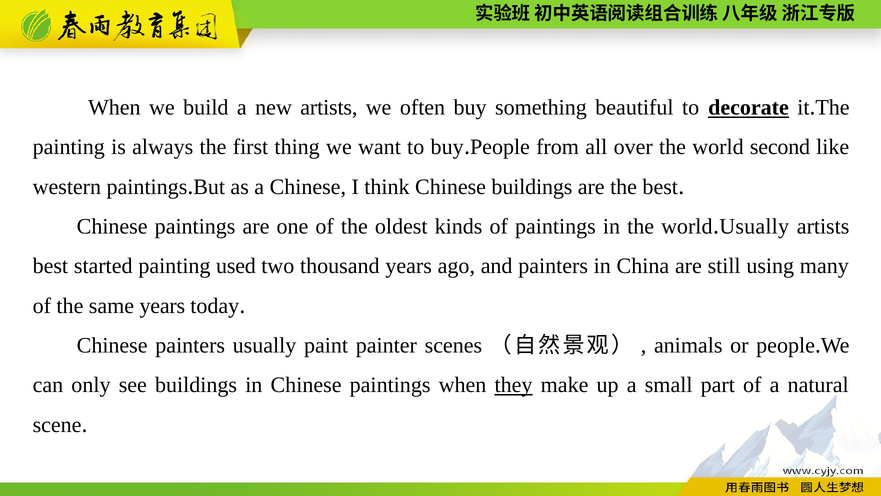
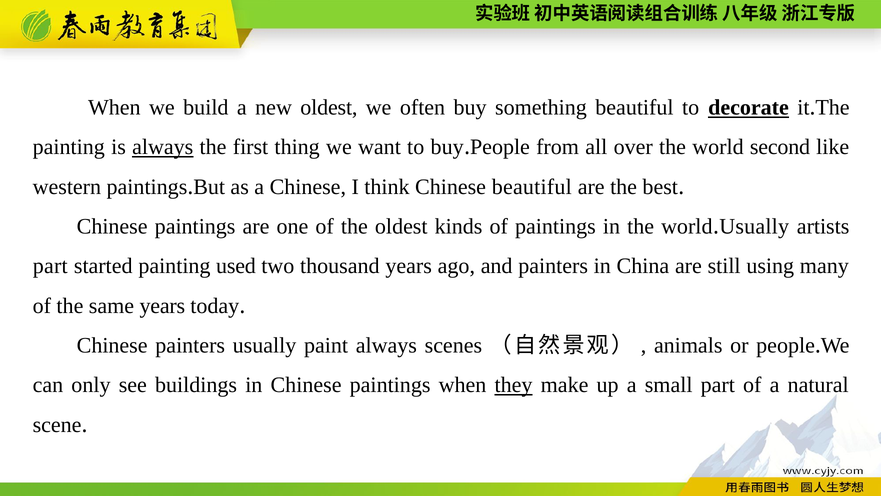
new artists: artists -> oldest (329, 107)
always underline: none -> present (163, 147)
Chinese buildings: buildings -> beautiful (532, 187)
best: best -> part (50, 266)
paint painter: painter -> always (386, 345)
